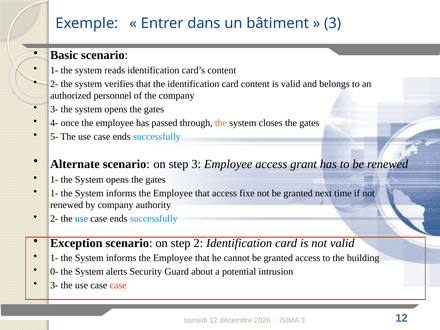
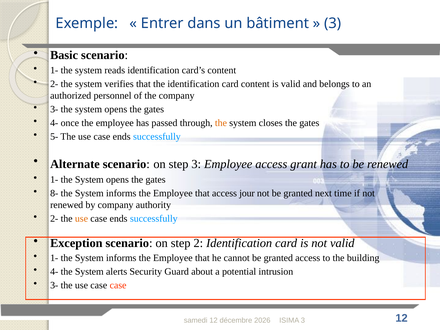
1-: 1- -> 8- (54, 193)
fixe: fixe -> jour (247, 193)
use colour: blue -> orange (81, 219)
0-: 0- -> 4- (54, 272)
